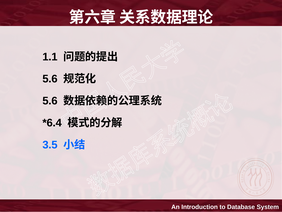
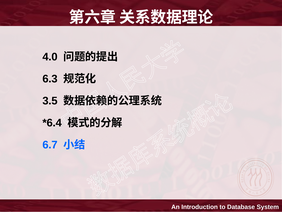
1.1: 1.1 -> 4.0 (50, 57)
5.6: 5.6 -> 6.3 (50, 79)
5.6: 5.6 -> 3.5 (50, 101)
3.5: 3.5 -> 6.7 (50, 144)
